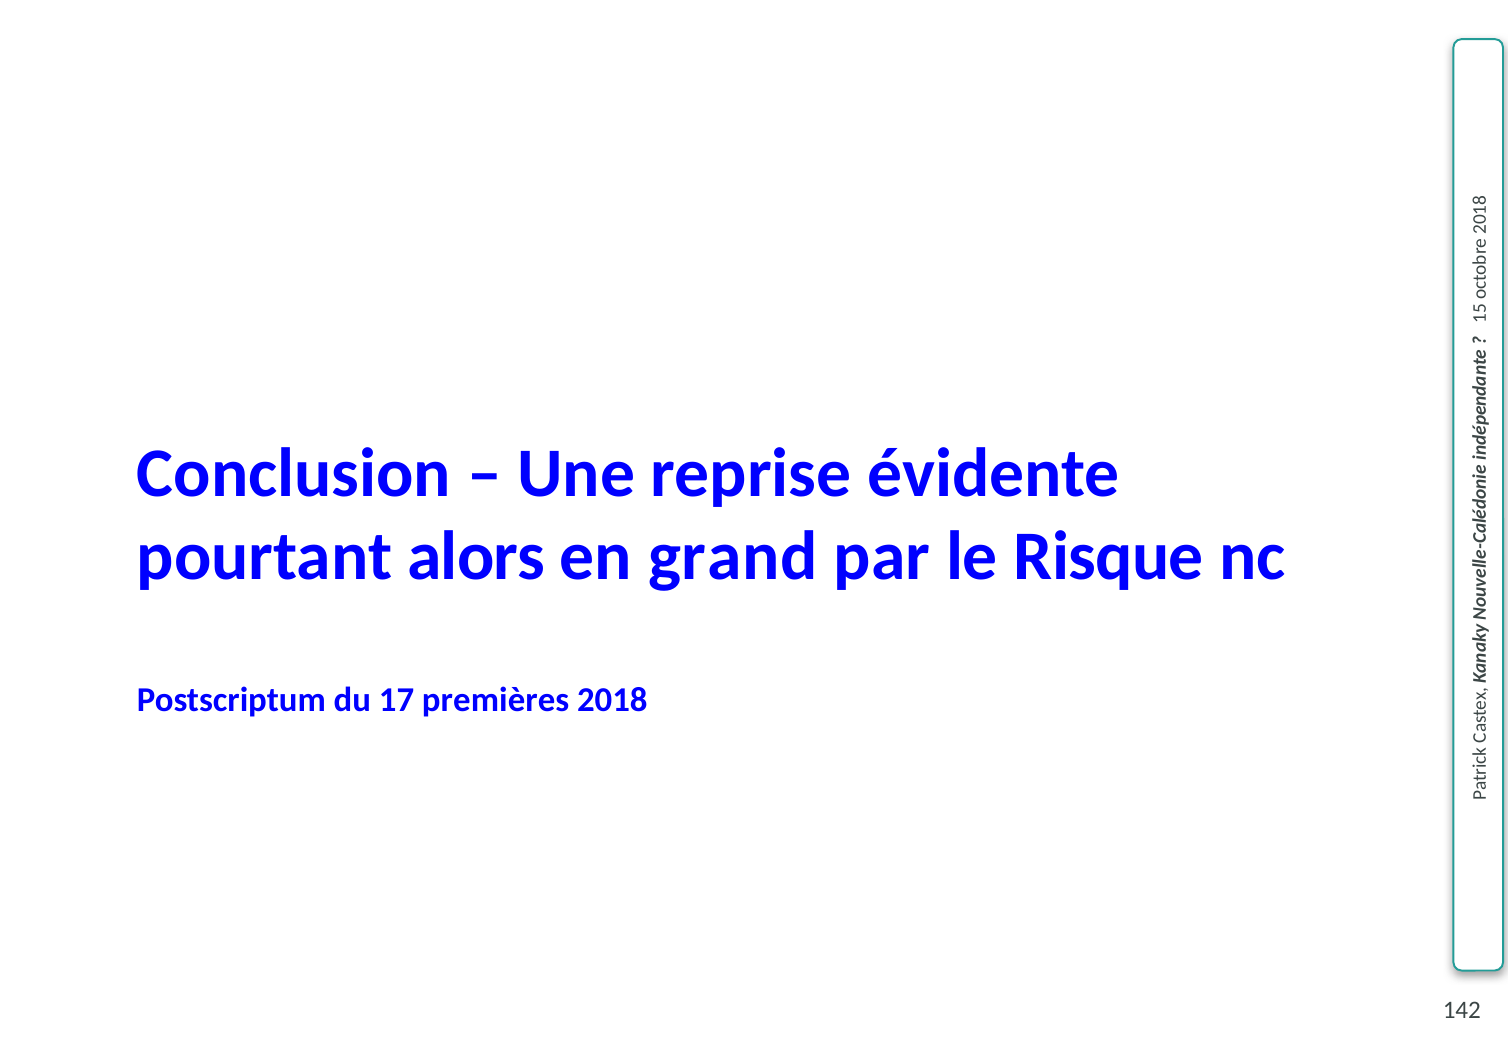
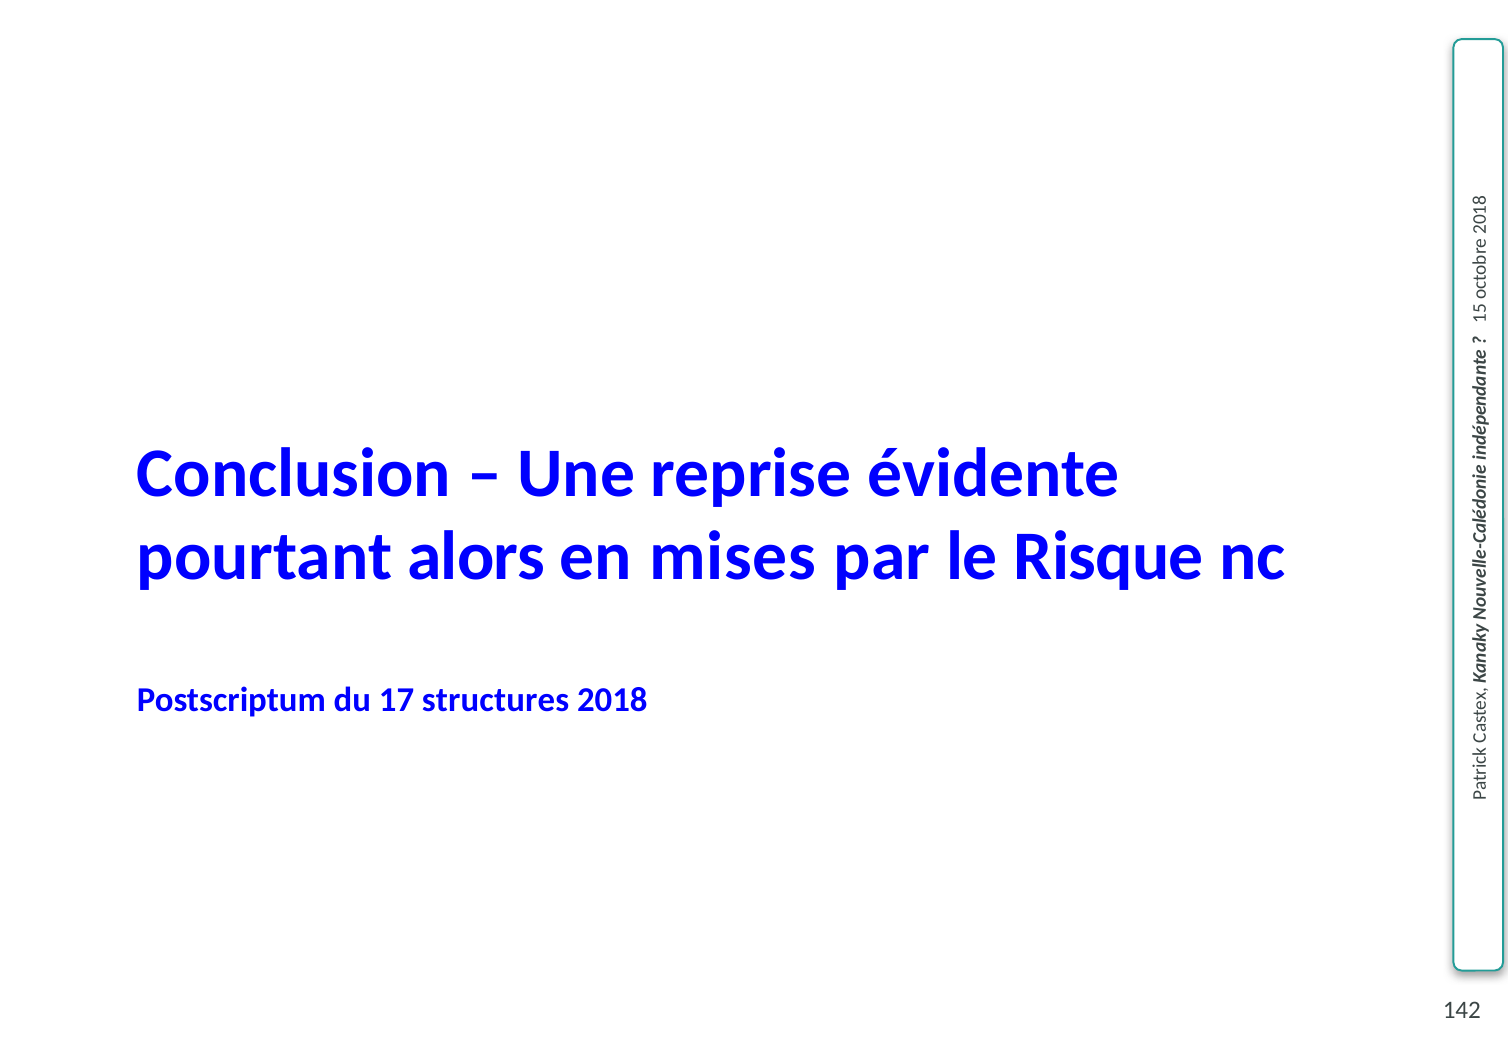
grand: grand -> mises (733, 557)
premières: premières -> structures (496, 700)
